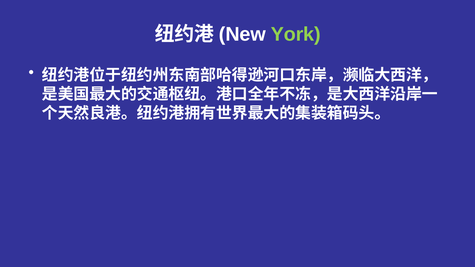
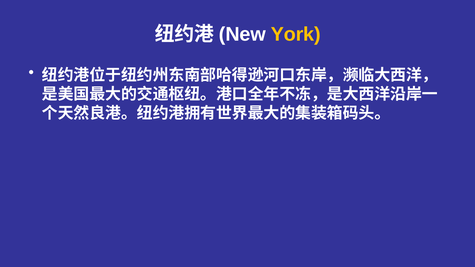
York colour: light green -> yellow (296, 34)
